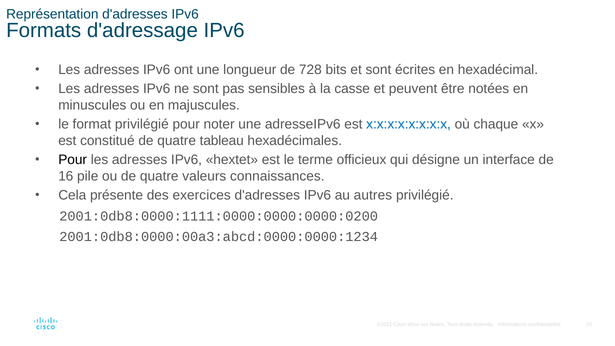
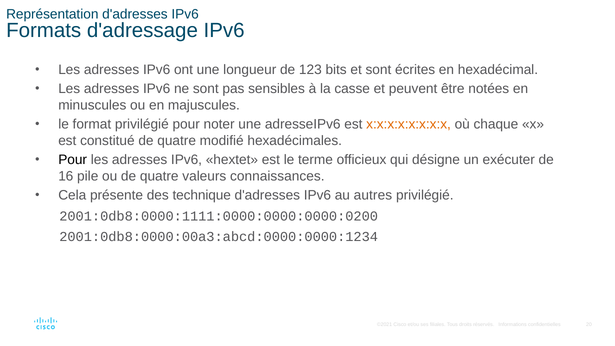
728: 728 -> 123 (310, 70)
x:x:x:x:x:x:x:x colour: blue -> orange (409, 124)
tableau: tableau -> modifié (222, 141)
interface: interface -> exécuter (509, 160)
exercices: exercices -> technique (202, 195)
